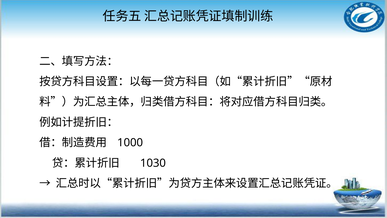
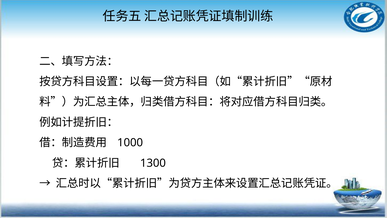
1030: 1030 -> 1300 (153, 163)
